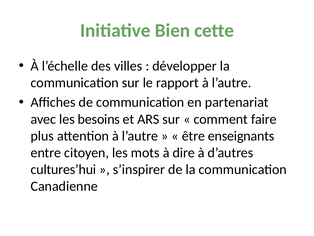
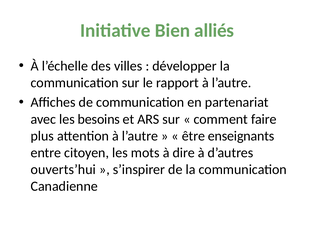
cette: cette -> alliés (214, 30)
cultures’hui: cultures’hui -> ouverts’hui (63, 169)
